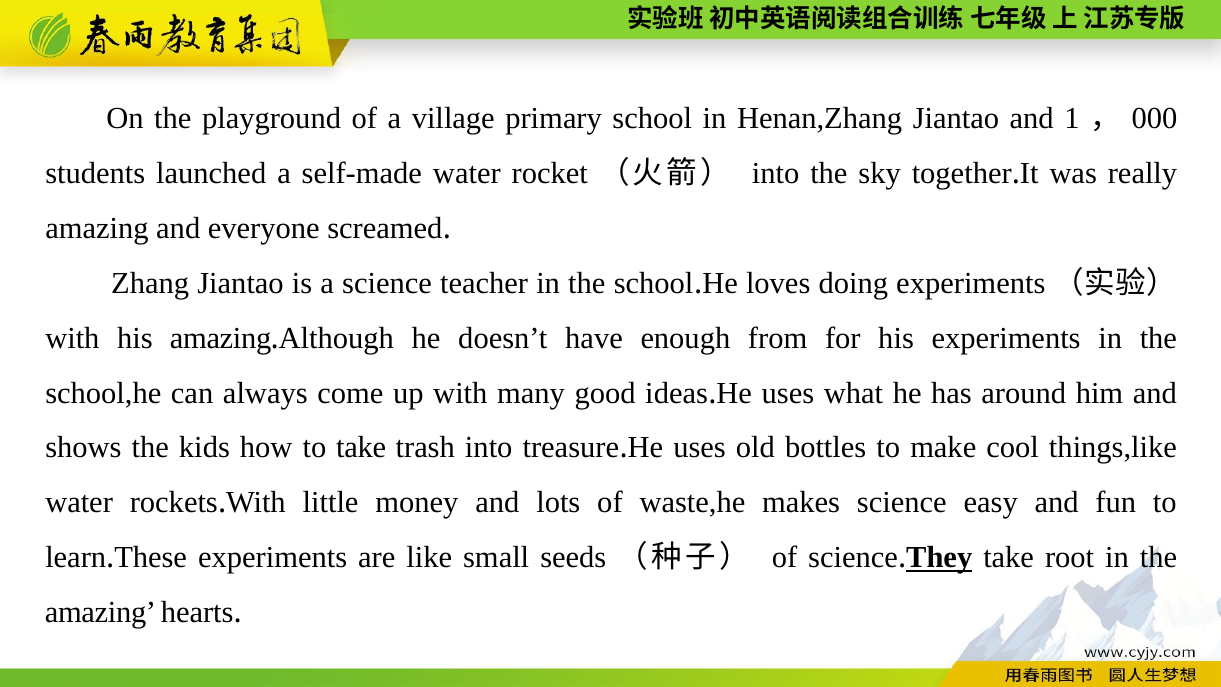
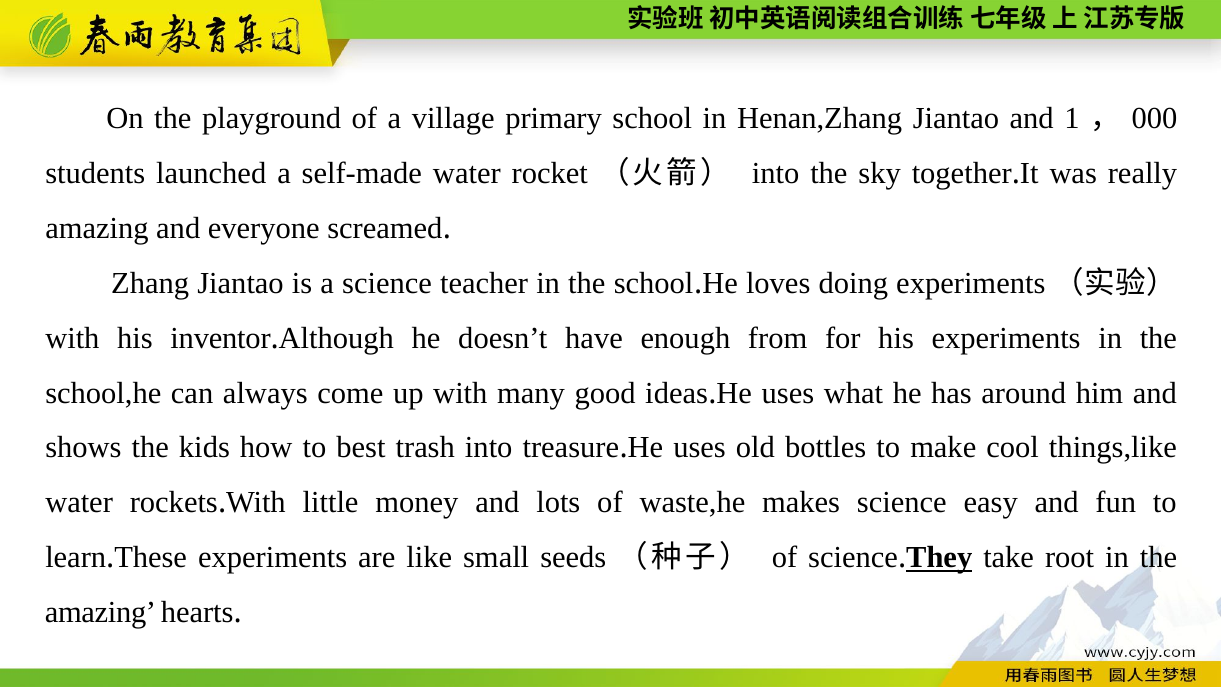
his amazing: amazing -> inventor (221, 338)
to take: take -> best (361, 448)
